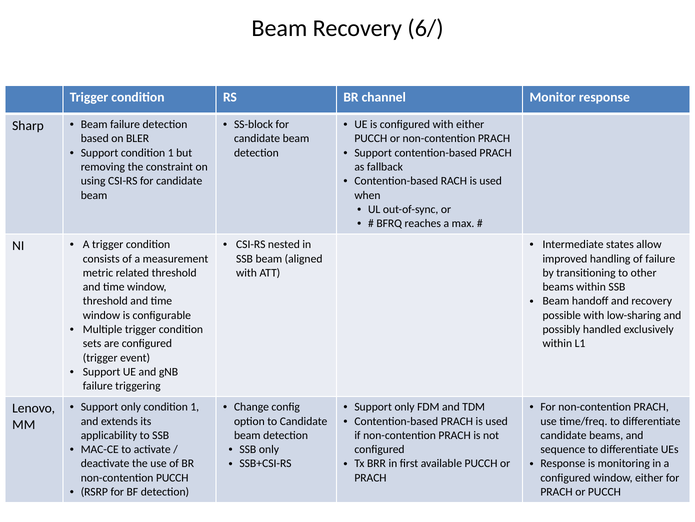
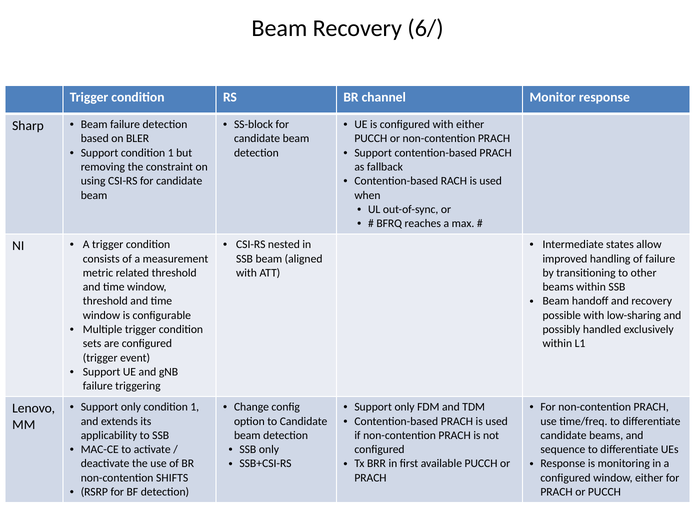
non-contention PUCCH: PUCCH -> SHIFTS (172, 477)
